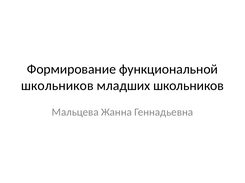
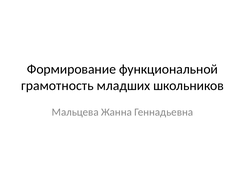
школьников: школьников -> грамотность (57, 86)
